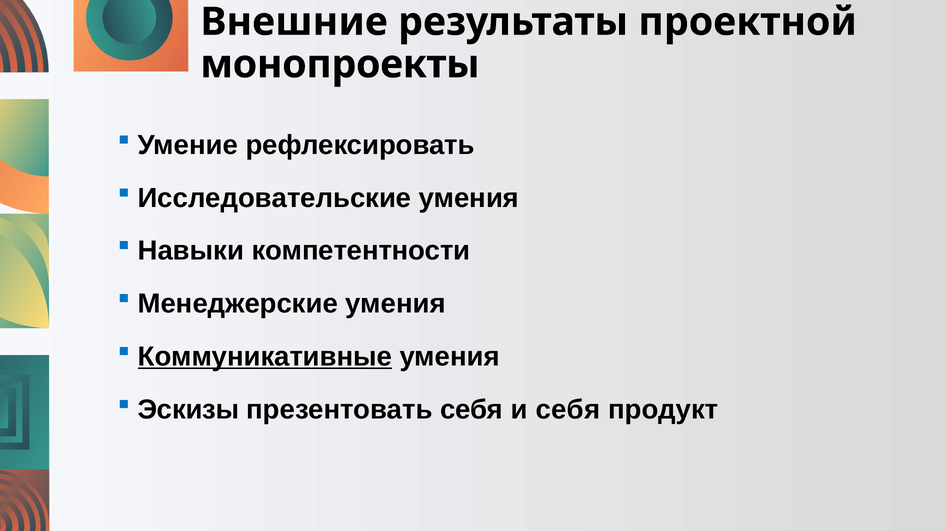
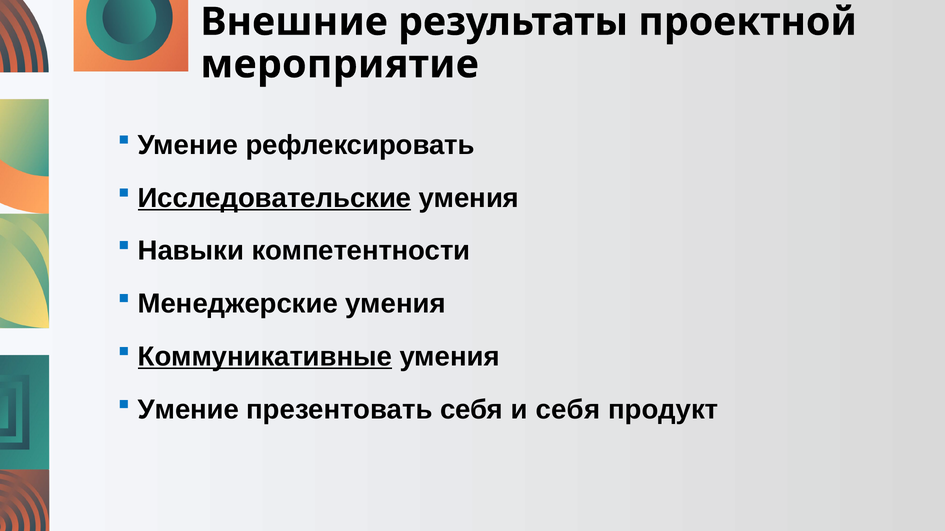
монопроекты: монопроекты -> мероприятие (340, 64)
Исследовательские underline: none -> present (274, 198)
Эскизы: Эскизы -> Умение (188, 410)
